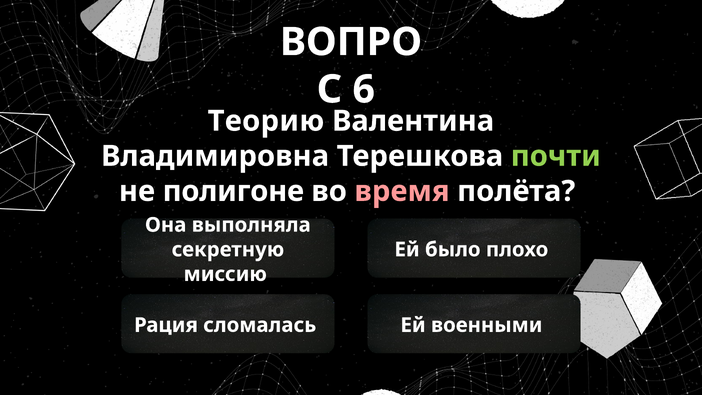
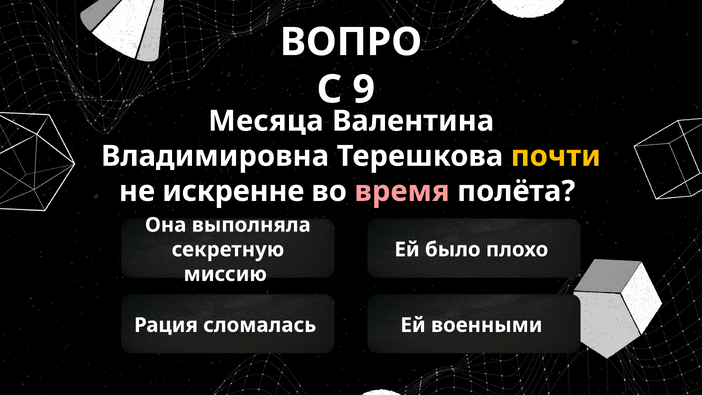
6: 6 -> 9 (364, 89)
Теорию: Теорию -> Месяца (266, 121)
почти colour: light green -> yellow (556, 156)
полигоне: полигоне -> искренне (233, 191)
